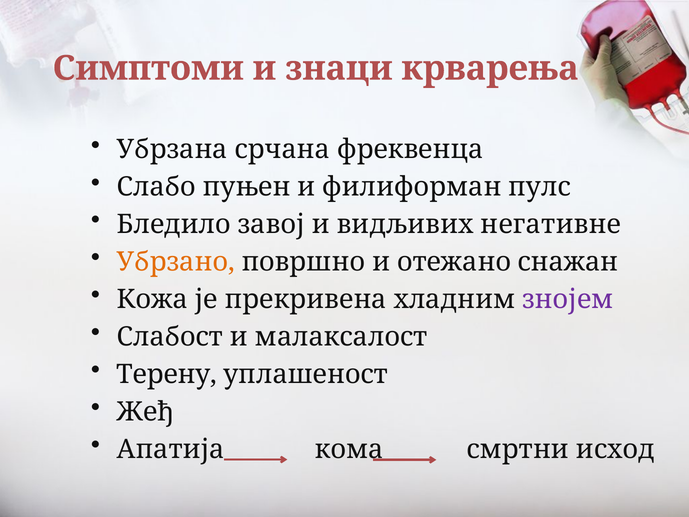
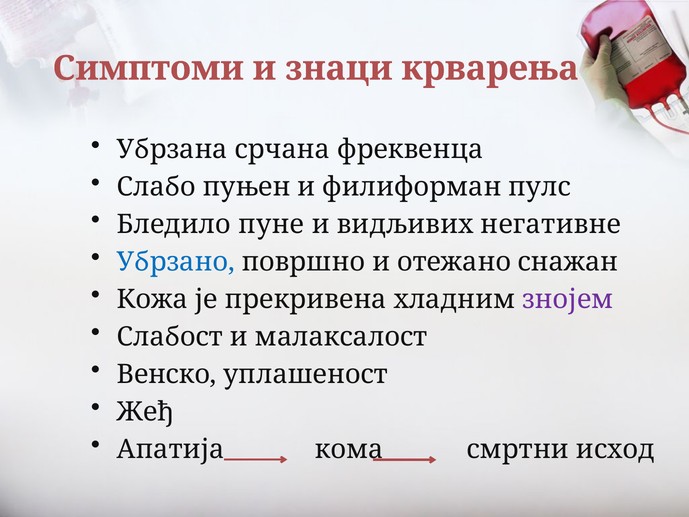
завој: завој -> пуне (271, 224)
Убрзано colour: orange -> blue (176, 262)
Терену: Терену -> Венско (167, 374)
